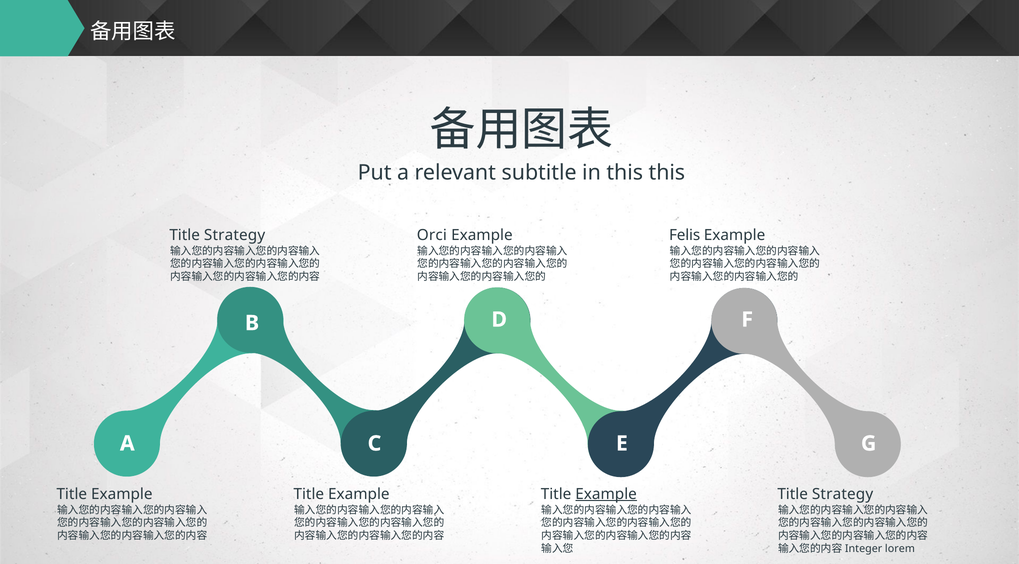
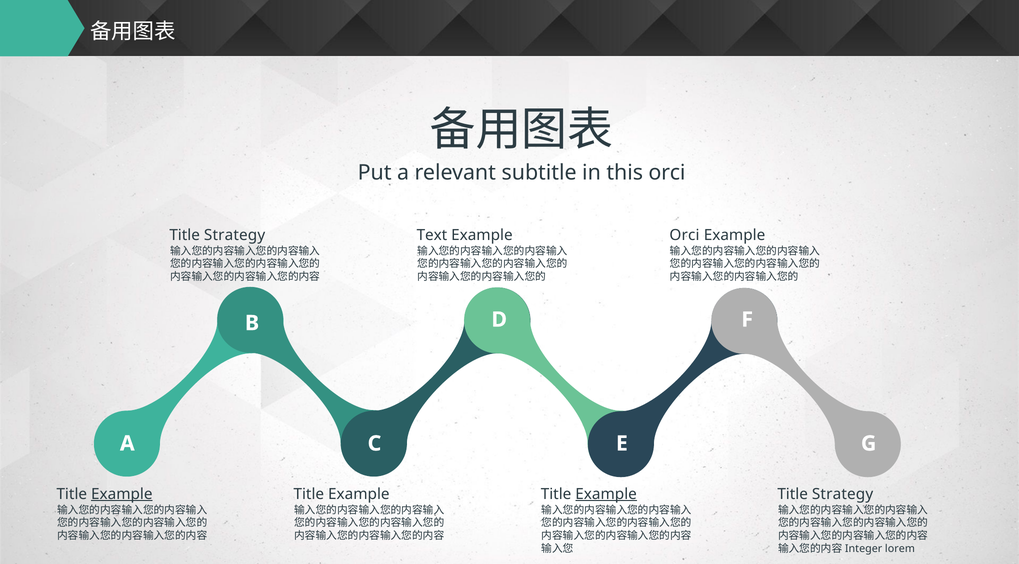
this this: this -> orci (667, 172)
Orci: Orci -> Text (432, 235)
Felis: Felis -> Orci (684, 235)
Example underline: none -> present (122, 494)
